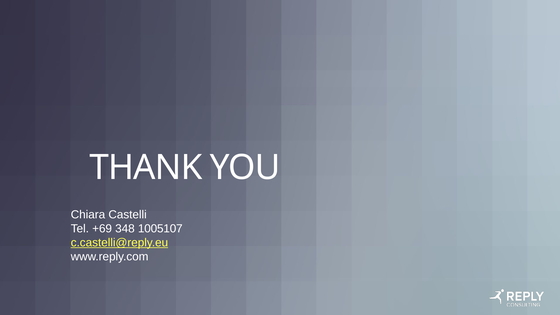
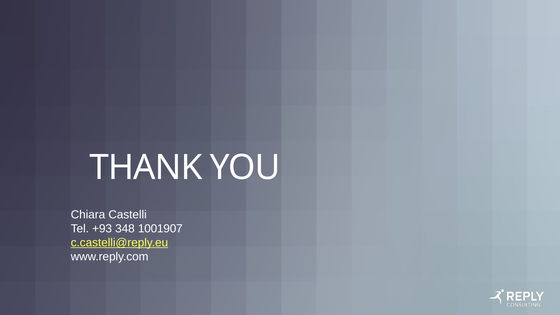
+69: +69 -> +93 (102, 229)
1005107: 1005107 -> 1001907 (160, 229)
